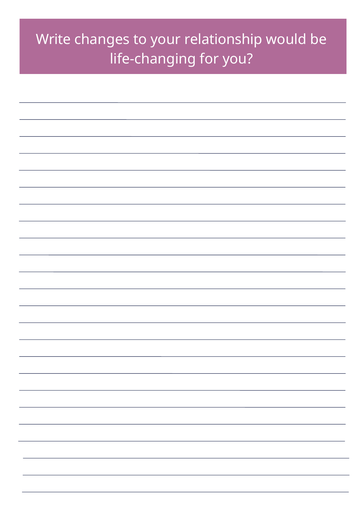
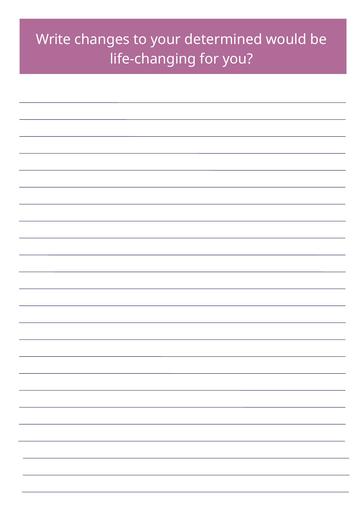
relationship: relationship -> determined (223, 39)
